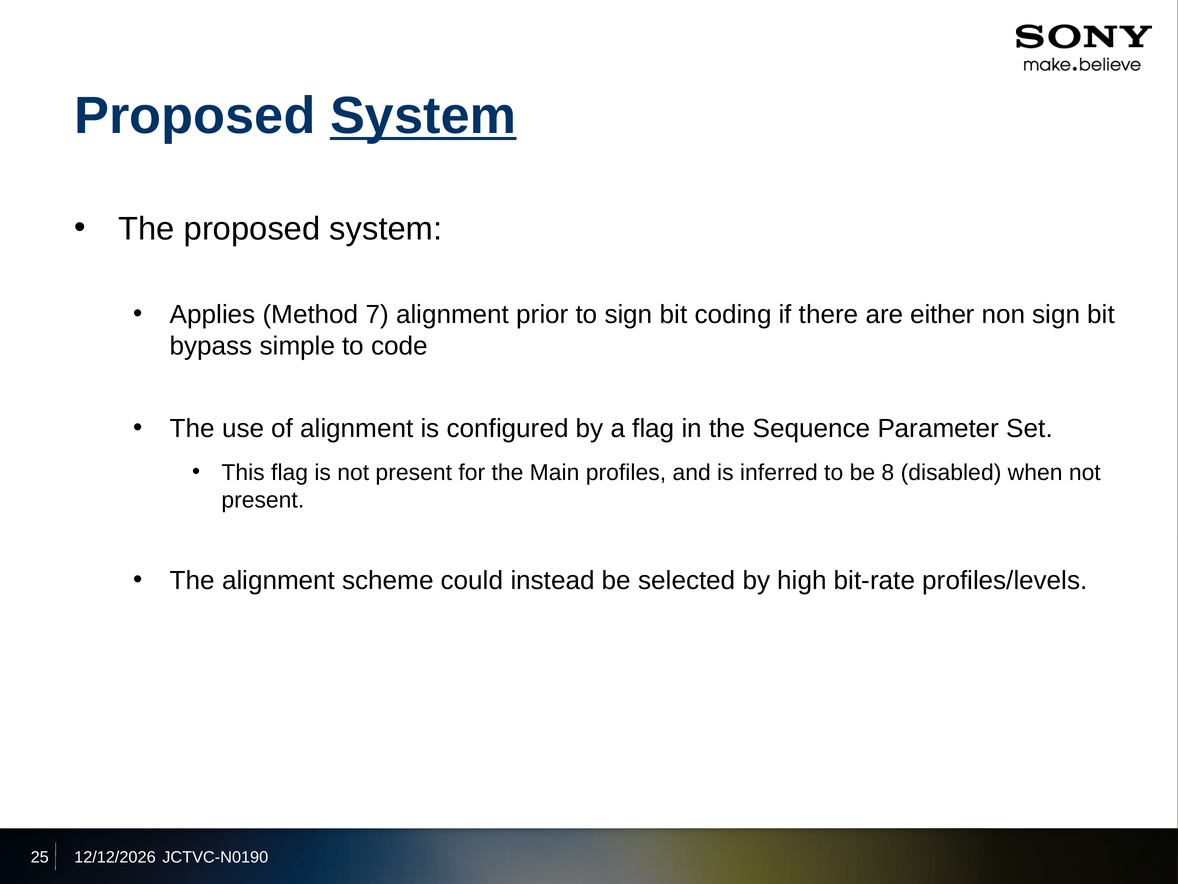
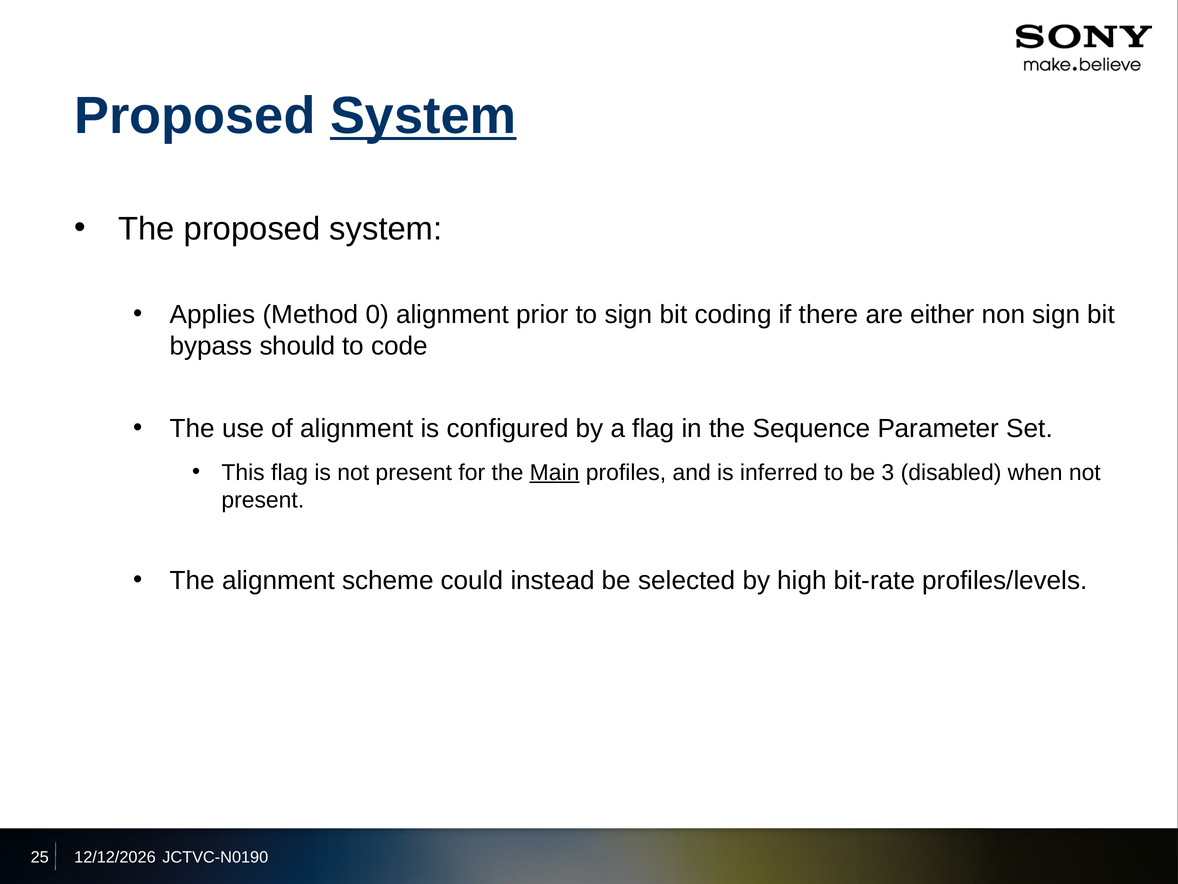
7: 7 -> 0 (377, 315)
simple: simple -> should (298, 346)
Main underline: none -> present (555, 472)
8: 8 -> 3 (888, 472)
